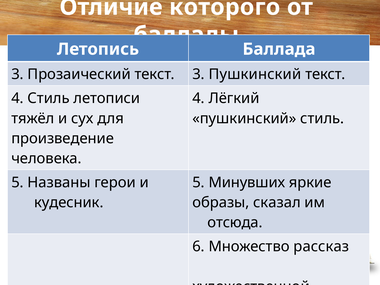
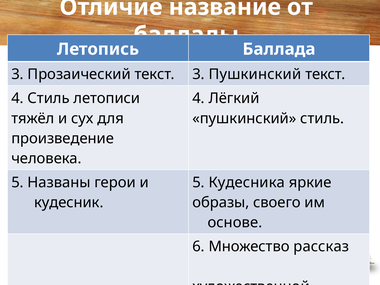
которого: которого -> название (225, 7)
Минувших: Минувших -> Кудесника (247, 182)
сказал: сказал -> своего (277, 203)
отсюда: отсюда -> основе (235, 223)
